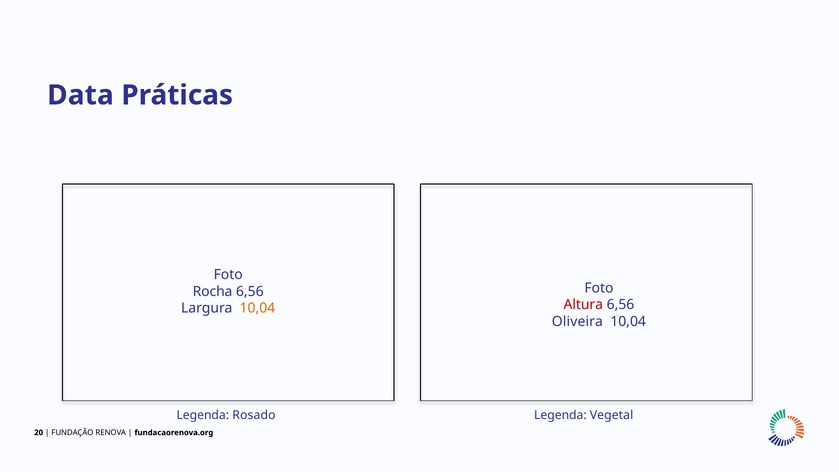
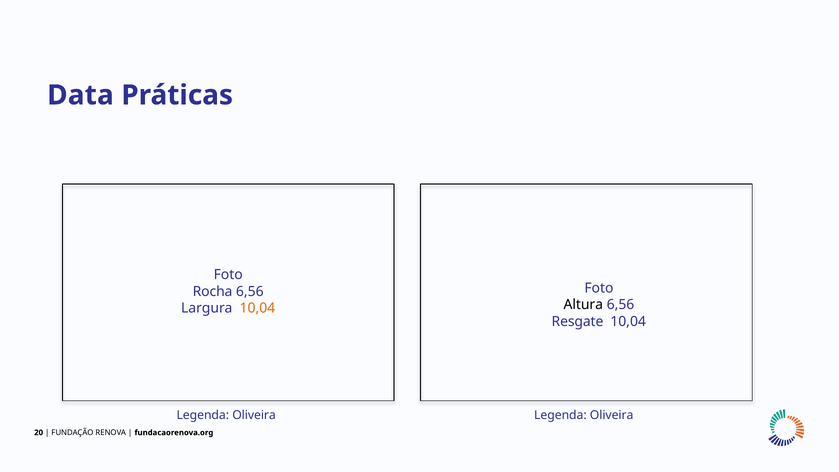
Altura colour: red -> black (583, 305)
Oliveira: Oliveira -> Resgate (578, 321)
Rosado: Rosado -> Oliveira (254, 415)
Vegetal: Vegetal -> Oliveira (612, 415)
